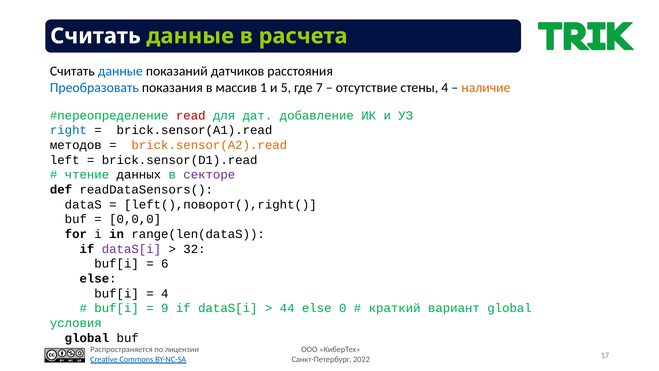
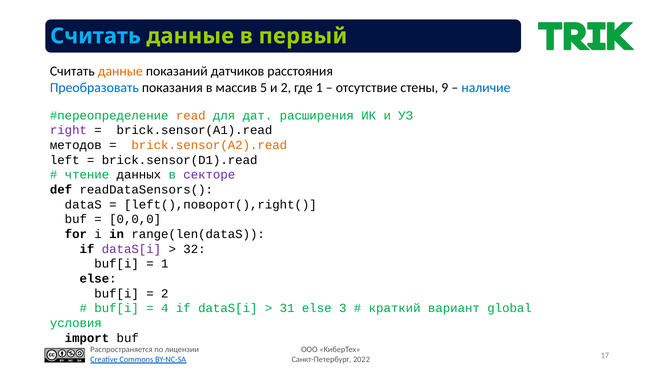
Считать colour: white -> light blue (95, 36)
расчета: расчета -> первый (303, 36)
данные colour: blue -> orange (120, 71)
1: 1 -> 5 (264, 88)
и 5: 5 -> 2 (286, 88)
где 7: 7 -> 1 (319, 88)
стены 4: 4 -> 9 (445, 88)
наличие colour: orange -> blue (486, 88)
read colour: red -> orange (191, 115)
добавление: добавление -> расширения (317, 115)
right colour: blue -> purple (68, 130)
6: 6 -> 1 (165, 264)
4: 4 -> 2 (165, 293)
9: 9 -> 4 (165, 308)
44: 44 -> 31 (287, 308)
0: 0 -> 3 (343, 308)
global: global -> import (87, 338)
